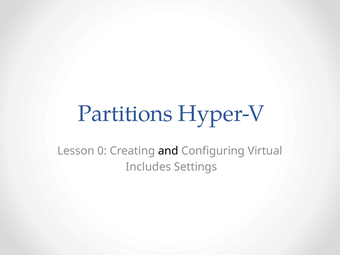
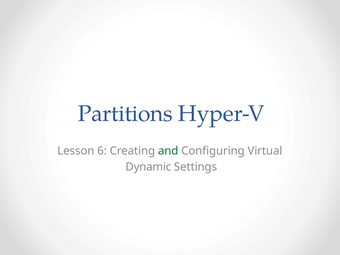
0: 0 -> 6 (102, 151)
and colour: black -> green (168, 151)
Includes: Includes -> Dynamic (148, 167)
